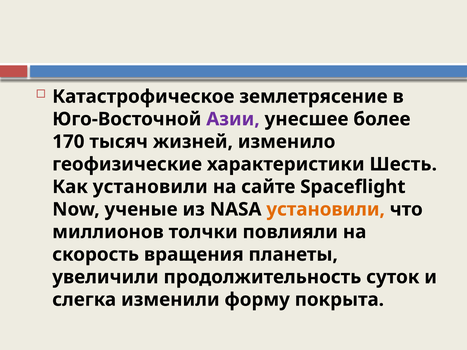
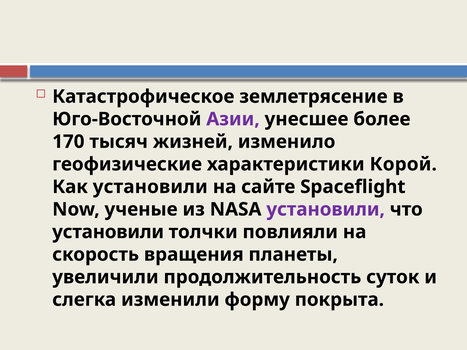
Шесть: Шесть -> Корой (403, 164)
установили colour: orange -> purple (326, 210)
миллионов: миллионов -> установили (108, 232)
